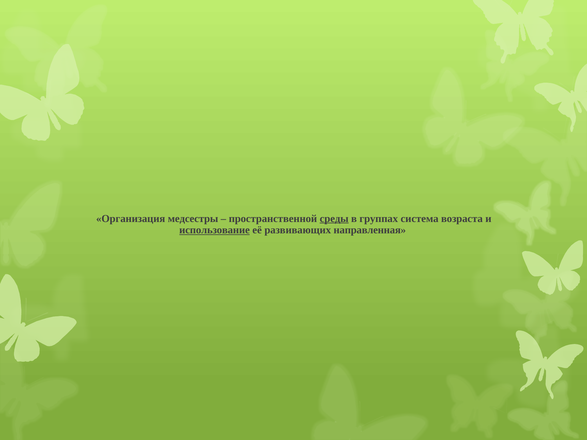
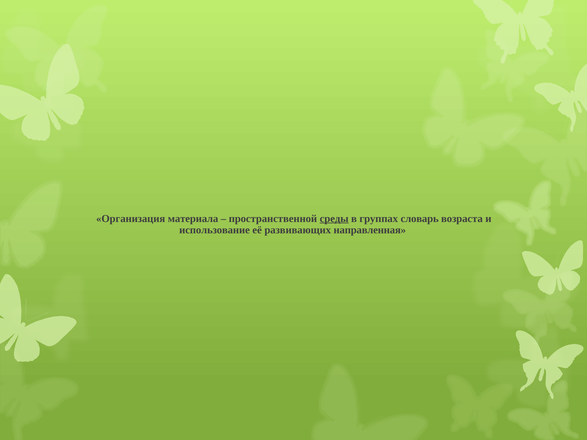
медсестры: медсестры -> материала (193, 219)
система: система -> словарь (420, 219)
использование underline: present -> none (215, 230)
